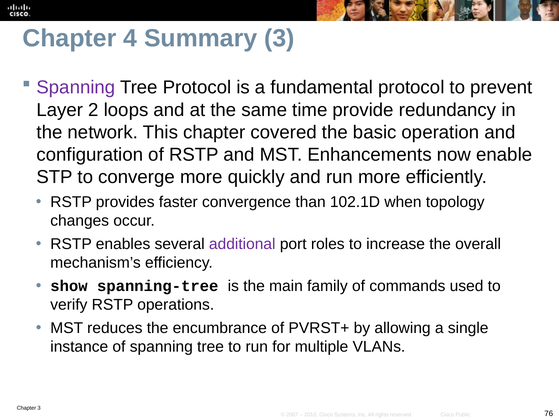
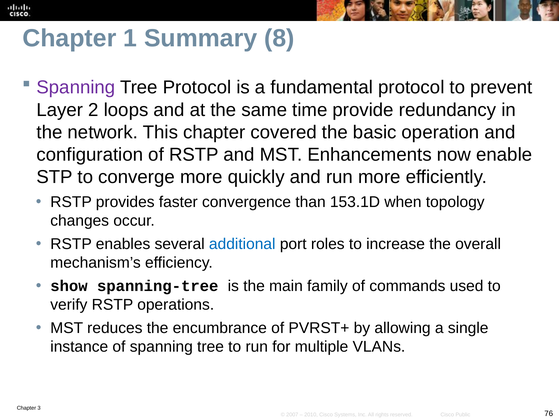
4: 4 -> 1 (130, 38)
Summary 3: 3 -> 8 (279, 38)
102.1D: 102.1D -> 153.1D (355, 202)
additional colour: purple -> blue (242, 244)
